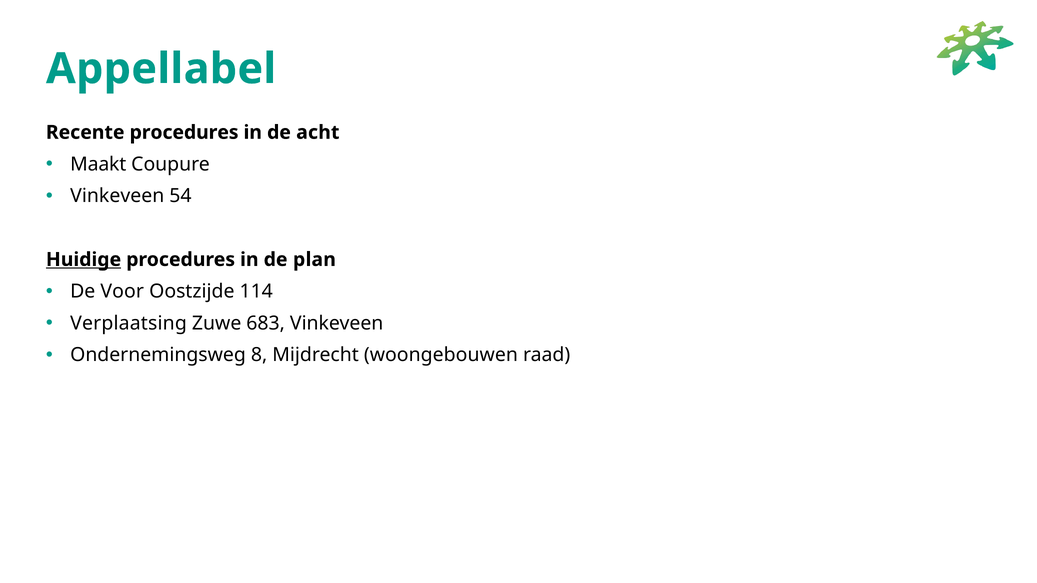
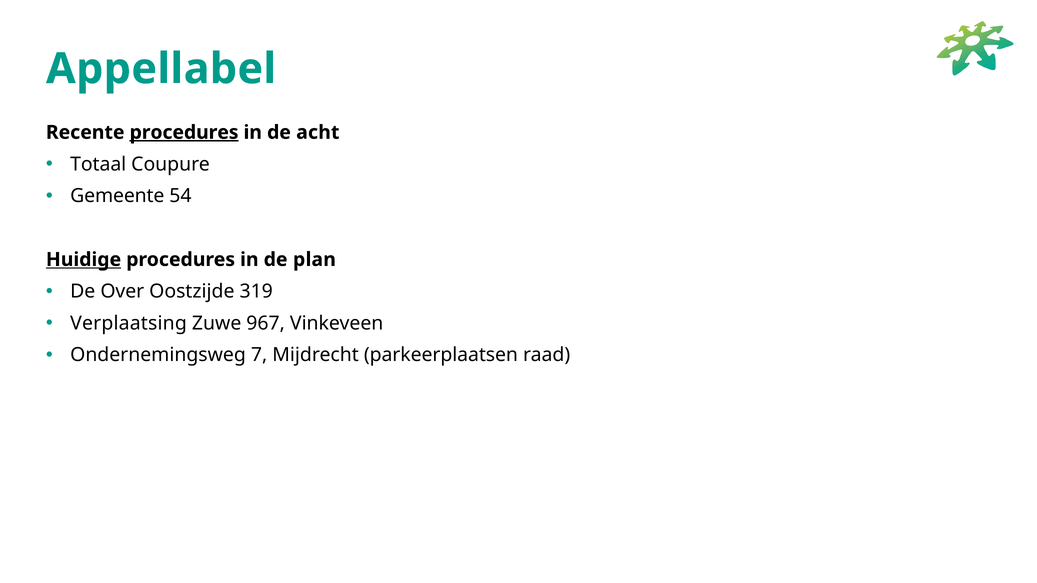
procedures underline: none -> present (184, 132)
Maakt: Maakt -> Totaal (98, 164)
Vinkeveen: Vinkeveen -> Gemeente (117, 196)
Voor: Voor -> Over (122, 292)
114: 114 -> 319 (256, 292)
683: 683 -> 967 (266, 323)
8: 8 -> 7 (259, 355)
woongebouwen: woongebouwen -> parkeerplaatsen (441, 355)
